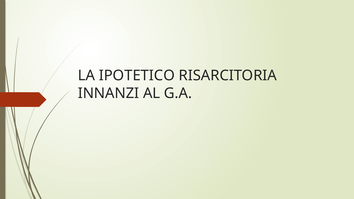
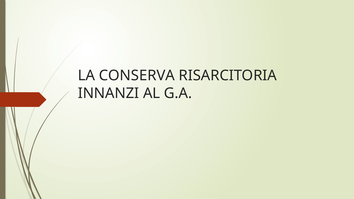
IPOTETICO: IPOTETICO -> CONSERVA (137, 76)
